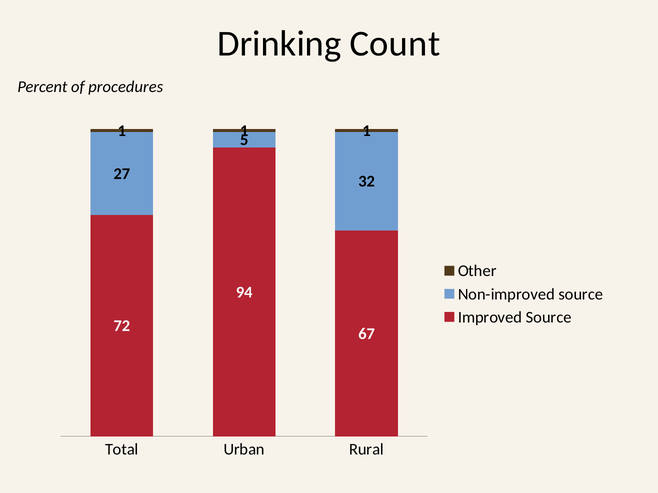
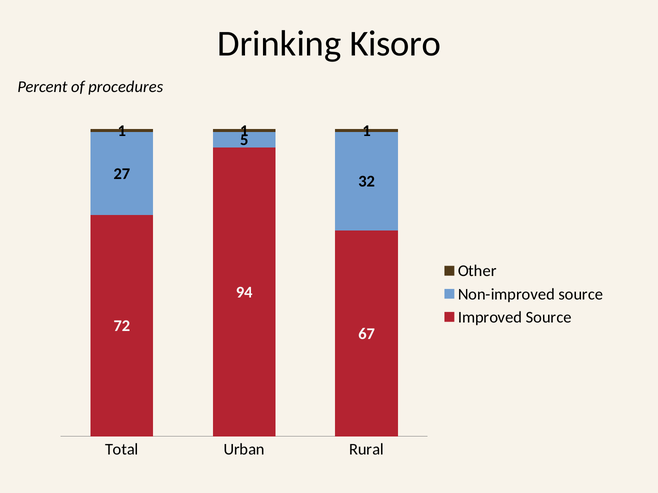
Count: Count -> Kisoro (395, 44)
